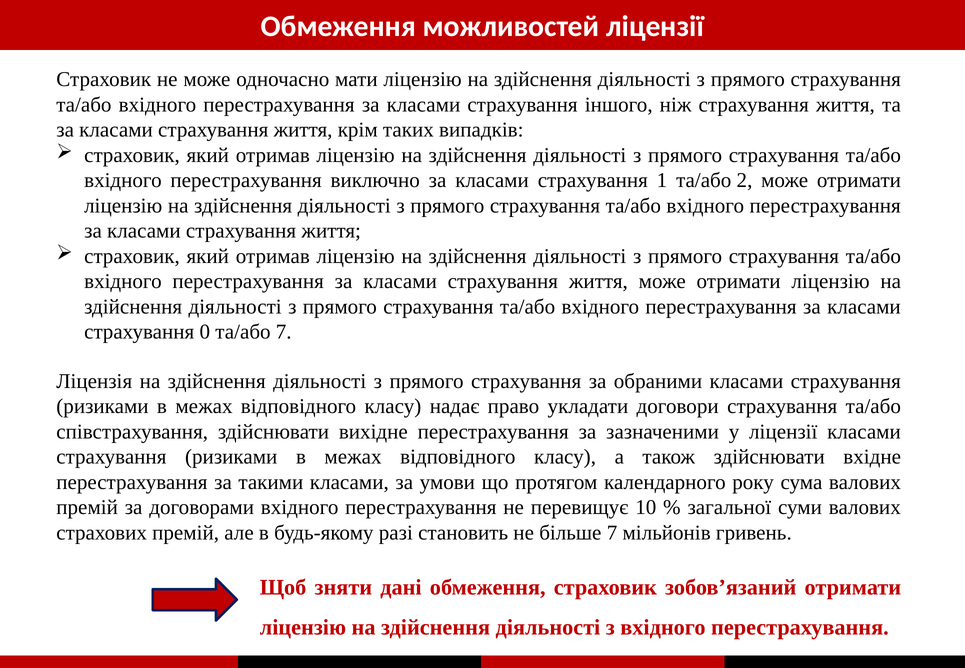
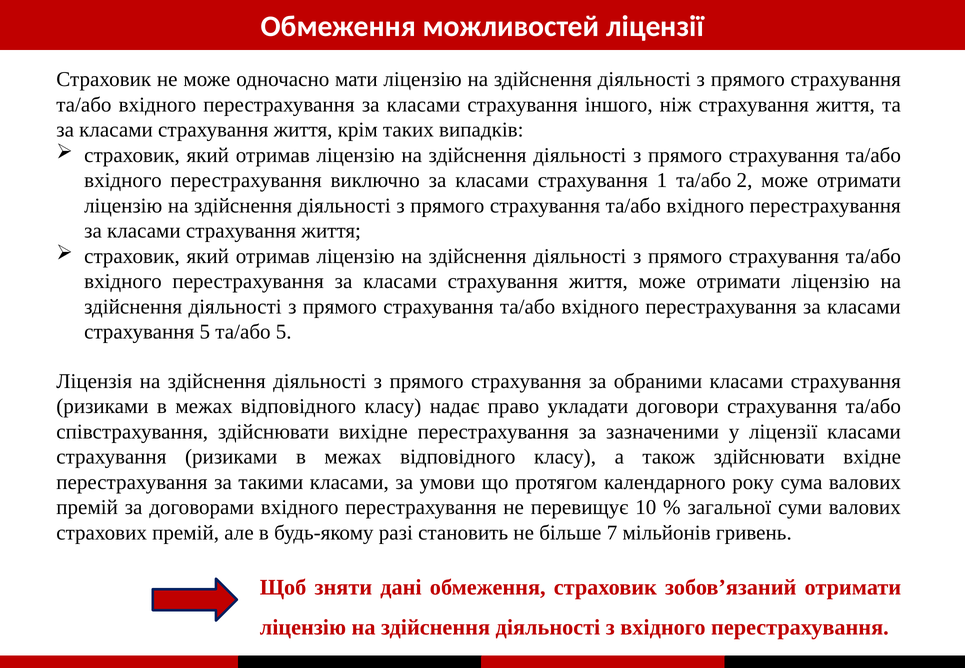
страхування 0: 0 -> 5 (205, 332)
та/або 7: 7 -> 5 (284, 332)
